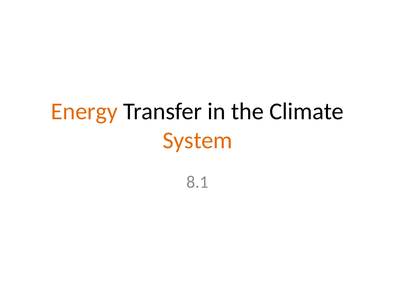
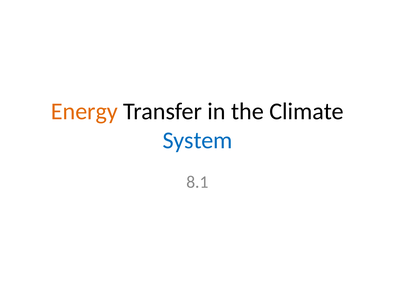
System colour: orange -> blue (198, 140)
